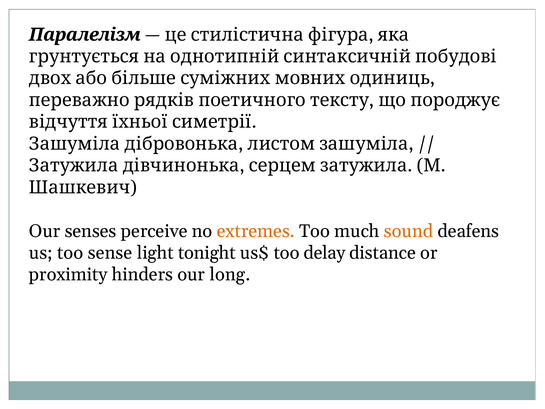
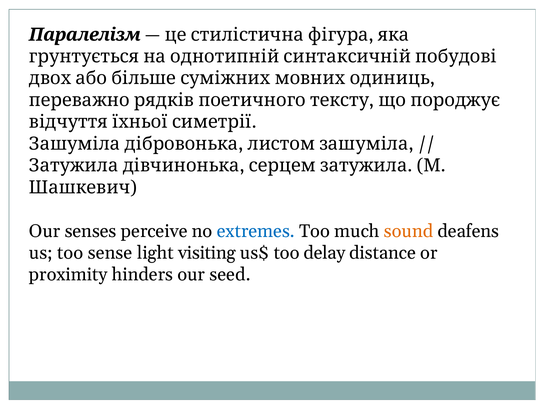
extremes colour: orange -> blue (256, 231)
tonight: tonight -> visiting (207, 253)
long: long -> seed (230, 274)
